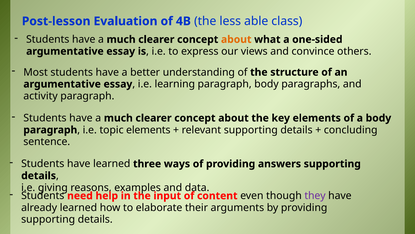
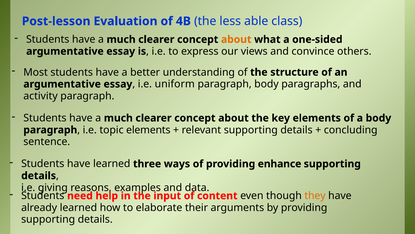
learning: learning -> uniform (175, 84)
answers: answers -> enhance (280, 164)
they colour: purple -> orange (315, 195)
